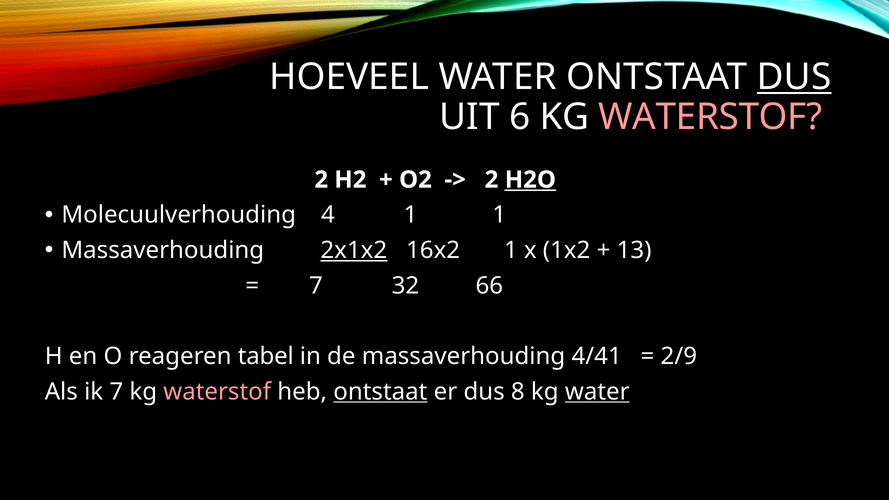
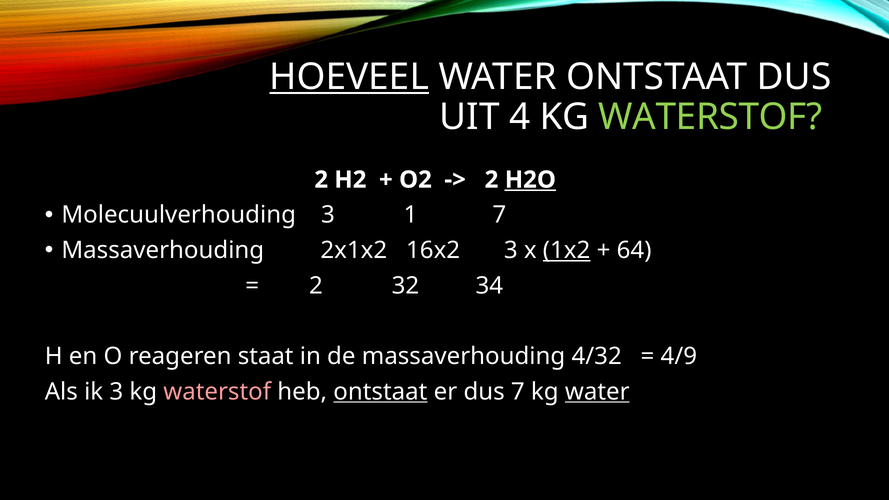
HOEVEEL underline: none -> present (349, 77)
DUS underline: present -> none (794, 77)
6: 6 -> 4 (520, 117)
WATERSTOF colour: pink -> light green (710, 117)
Molecuulverhouding 4: 4 -> 3 (328, 215)
1 1: 1 -> 7 (499, 215)
2x1x2 underline: present -> none (354, 250)
16x2 1: 1 -> 3 (511, 250)
1x2 underline: none -> present (567, 250)
13: 13 -> 64 (634, 250)
7: 7 -> 2 (316, 286)
66: 66 -> 34 (489, 286)
tabel: tabel -> staat (266, 356)
4/41: 4/41 -> 4/32 (597, 356)
2/9: 2/9 -> 4/9 (679, 356)
ik 7: 7 -> 3 (116, 392)
dus 8: 8 -> 7 (518, 392)
